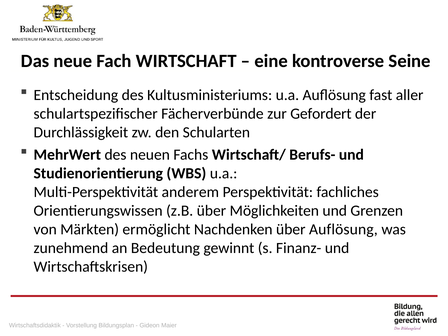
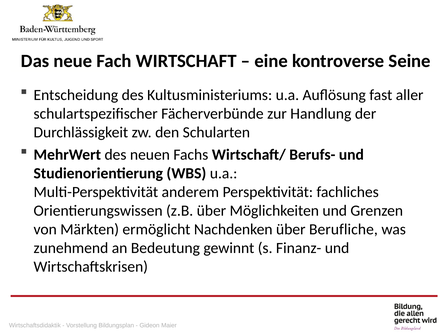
Gefordert: Gefordert -> Handlung (321, 114)
über Auflösung: Auflösung -> Berufliche (343, 229)
